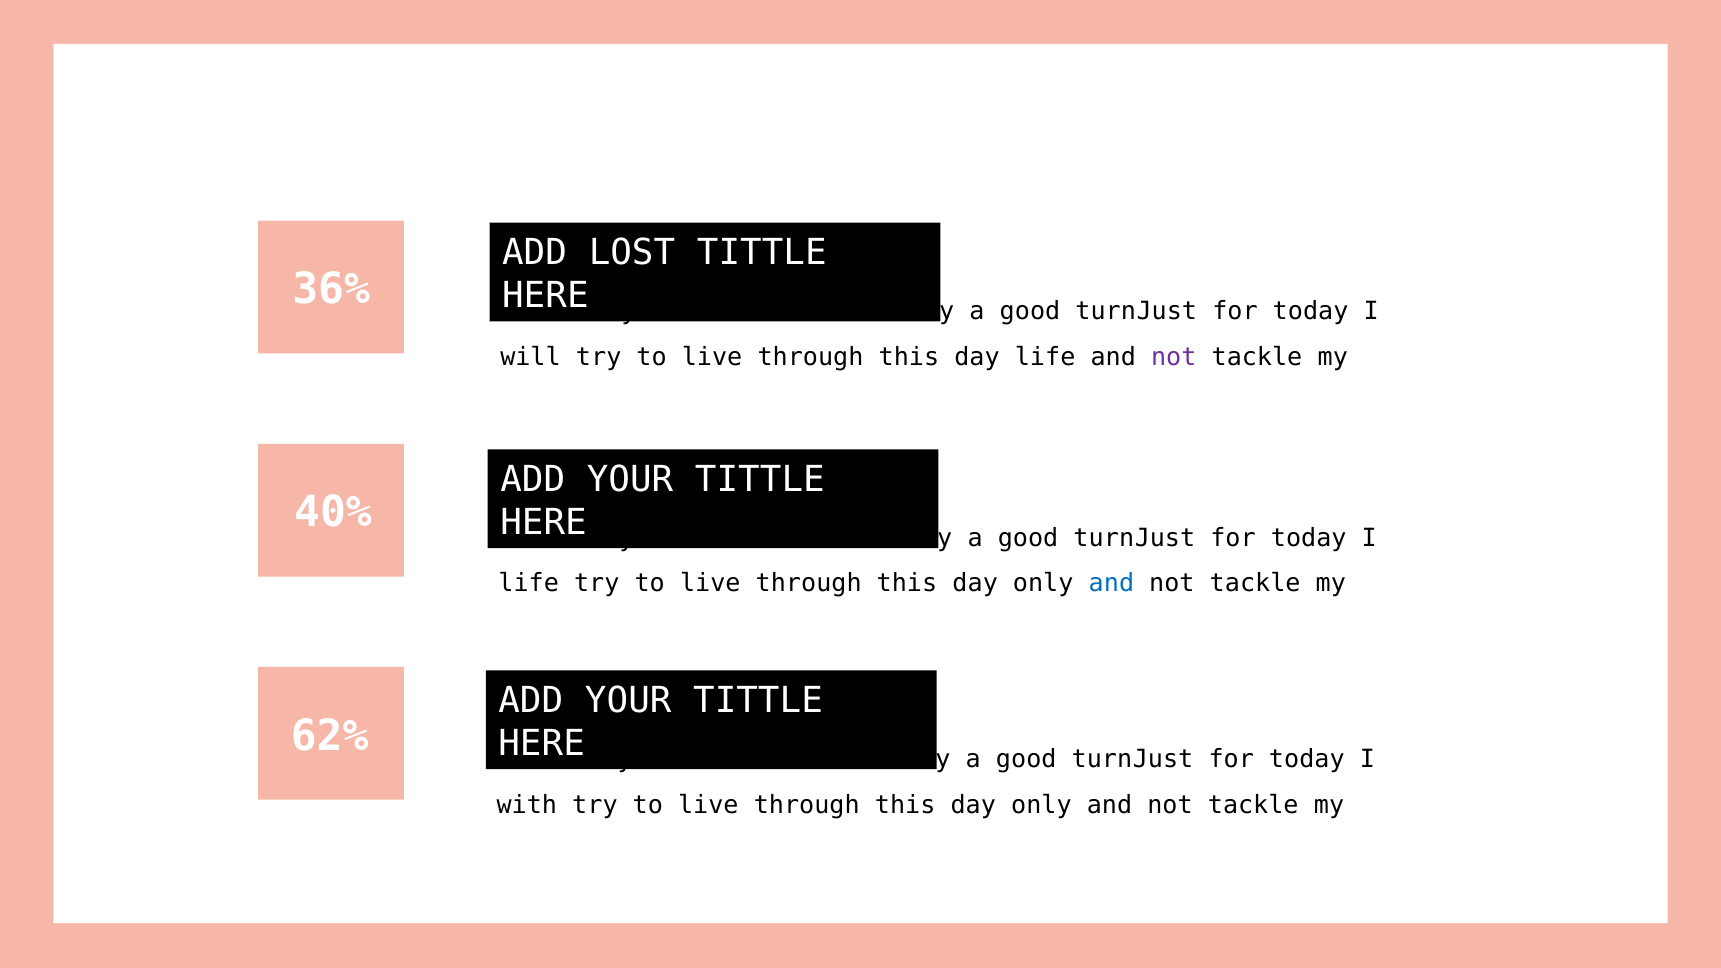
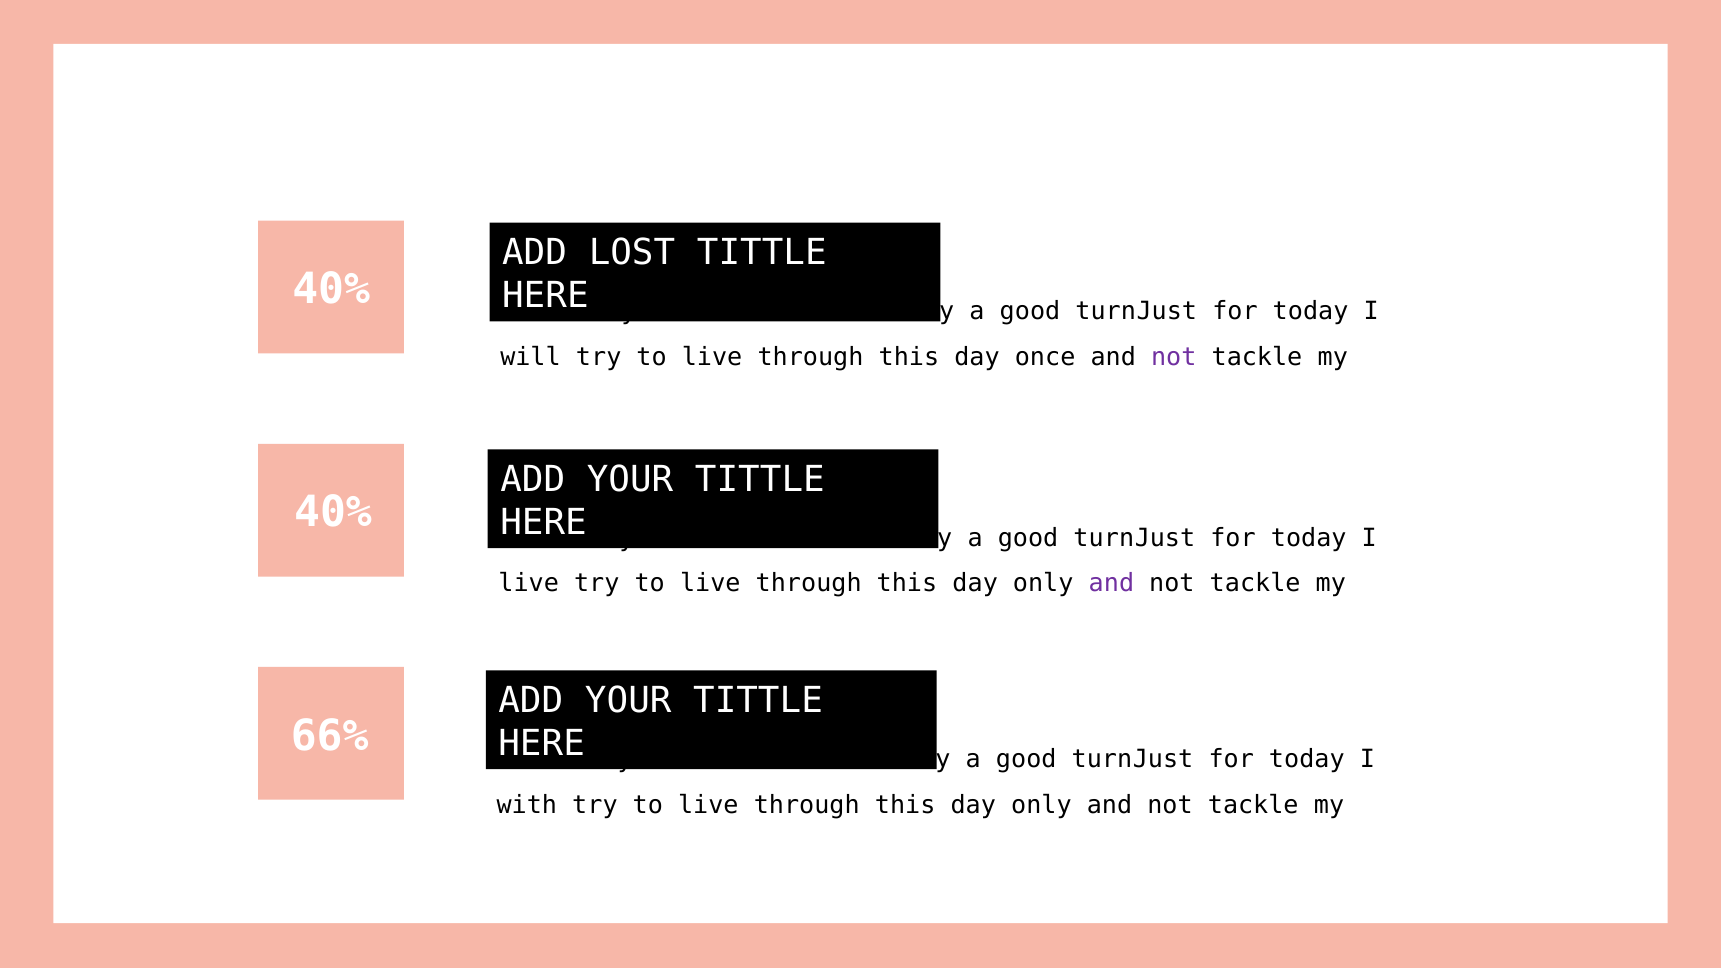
36%: 36% -> 40% (331, 290)
day life: life -> once (1045, 357)
life: life -> live (529, 584)
and colour: blue -> purple (1111, 584)
62%: 62% -> 66% (330, 736)
